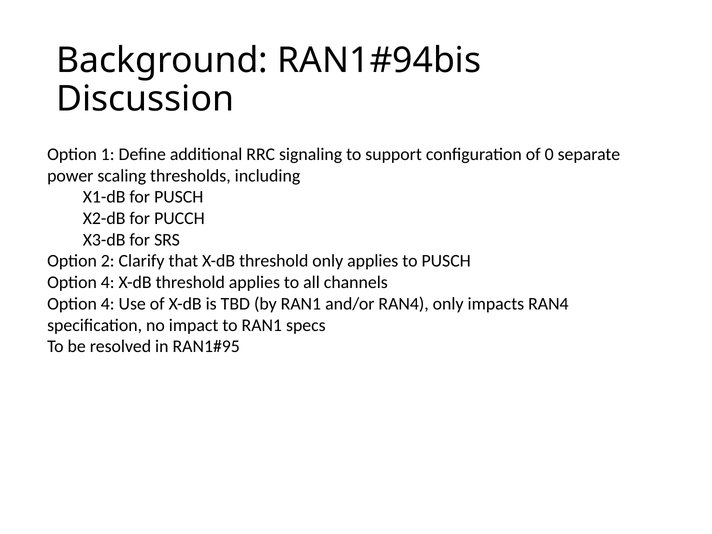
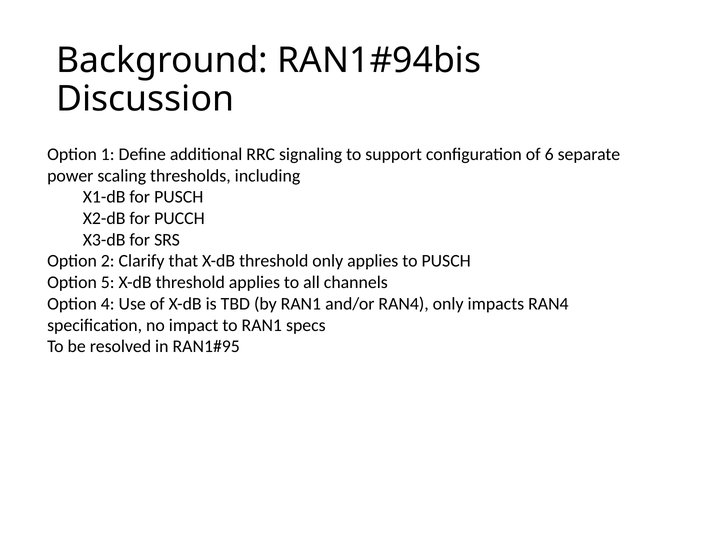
0: 0 -> 6 (549, 154)
4: 4 -> 5 (108, 282)
